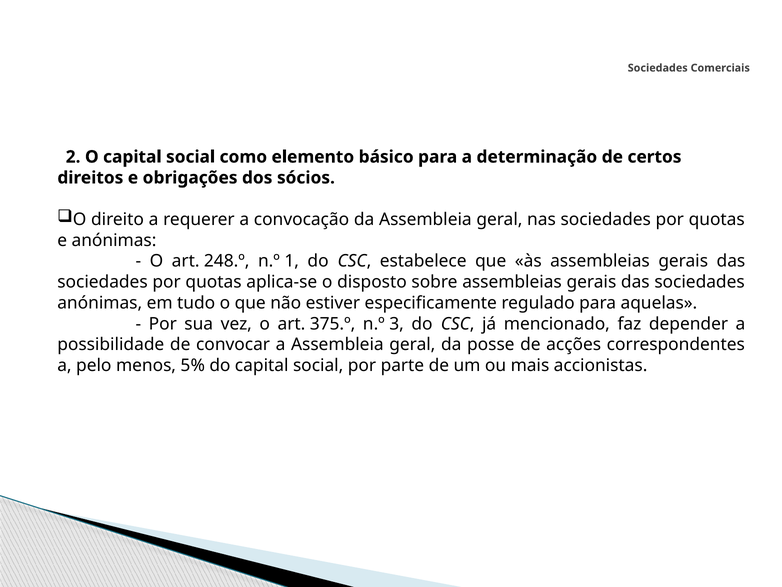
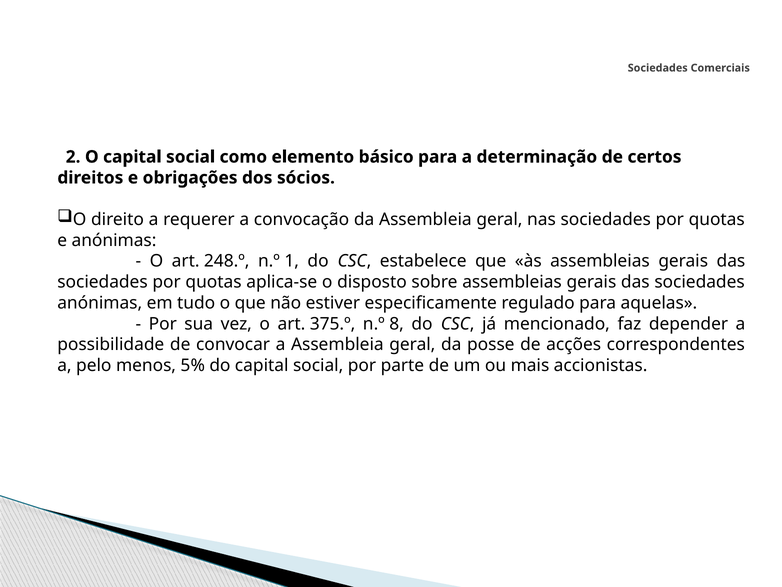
3: 3 -> 8 (397, 324)
